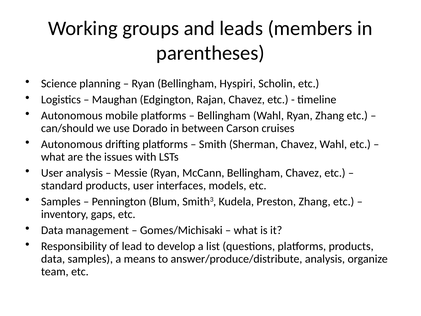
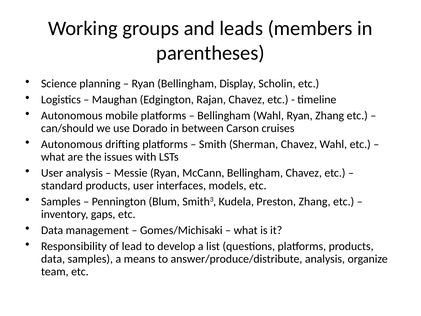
Hyspiri: Hyspiri -> Display (238, 84)
